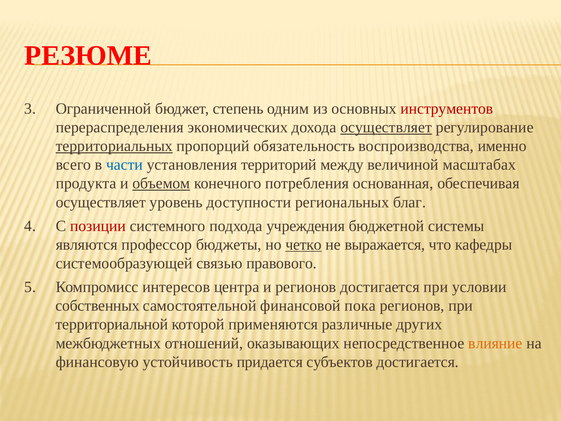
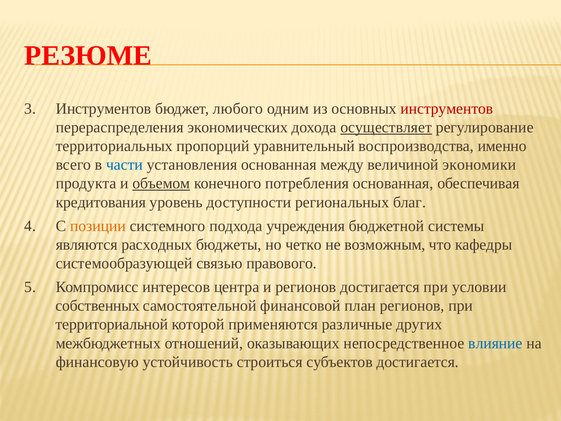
Ограниченной: Ограниченной -> Инструментов (104, 109)
степень: степень -> любого (238, 109)
территориальных underline: present -> none (114, 146)
обязательность: обязательность -> уравнительный (304, 146)
установления территорий: территорий -> основанная (279, 165)
масштабах: масштабах -> экономики (479, 165)
осуществляет: осуществляет -> кредитования (101, 202)
позиции colour: red -> orange (98, 226)
профессор: профессор -> расходных (157, 244)
четко underline: present -> none (304, 244)
выражается: выражается -> возможным (385, 244)
пока: пока -> план (360, 306)
влияние colour: orange -> blue (495, 343)
придается: придается -> строиться (270, 362)
